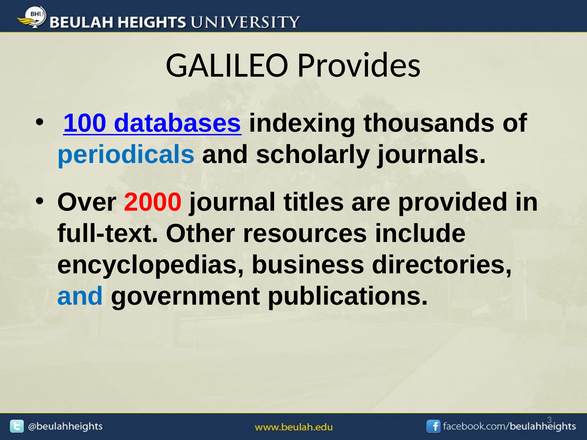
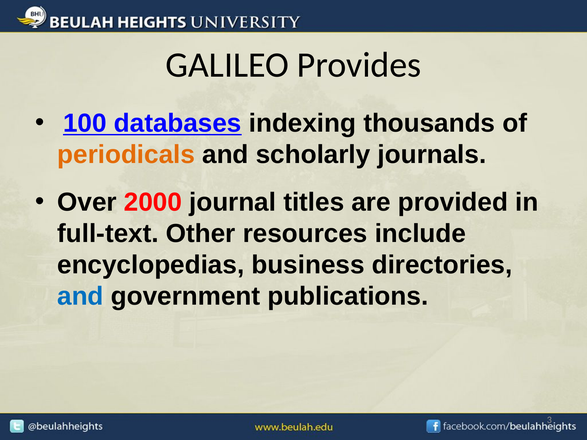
periodicals colour: blue -> orange (126, 155)
